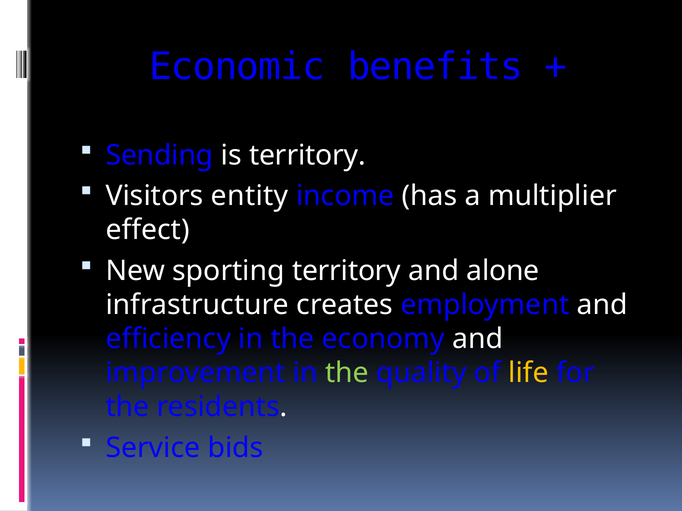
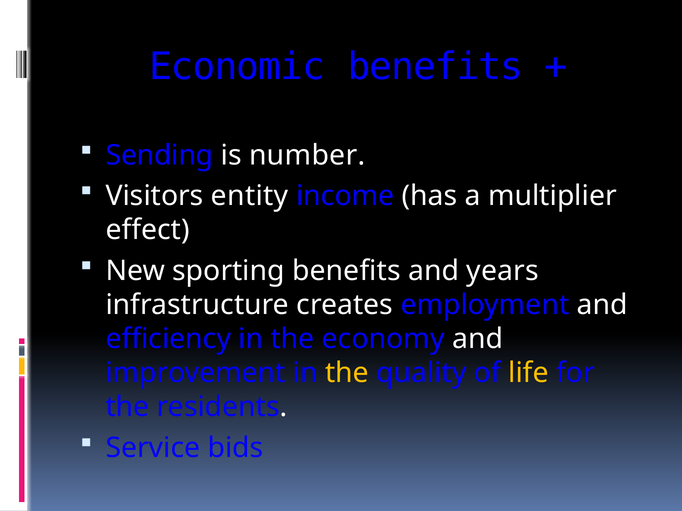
is territory: territory -> number (307, 155)
sporting territory: territory -> benefits (346, 271)
alone: alone -> years (503, 271)
the colour: light green -> yellow (347, 373)
